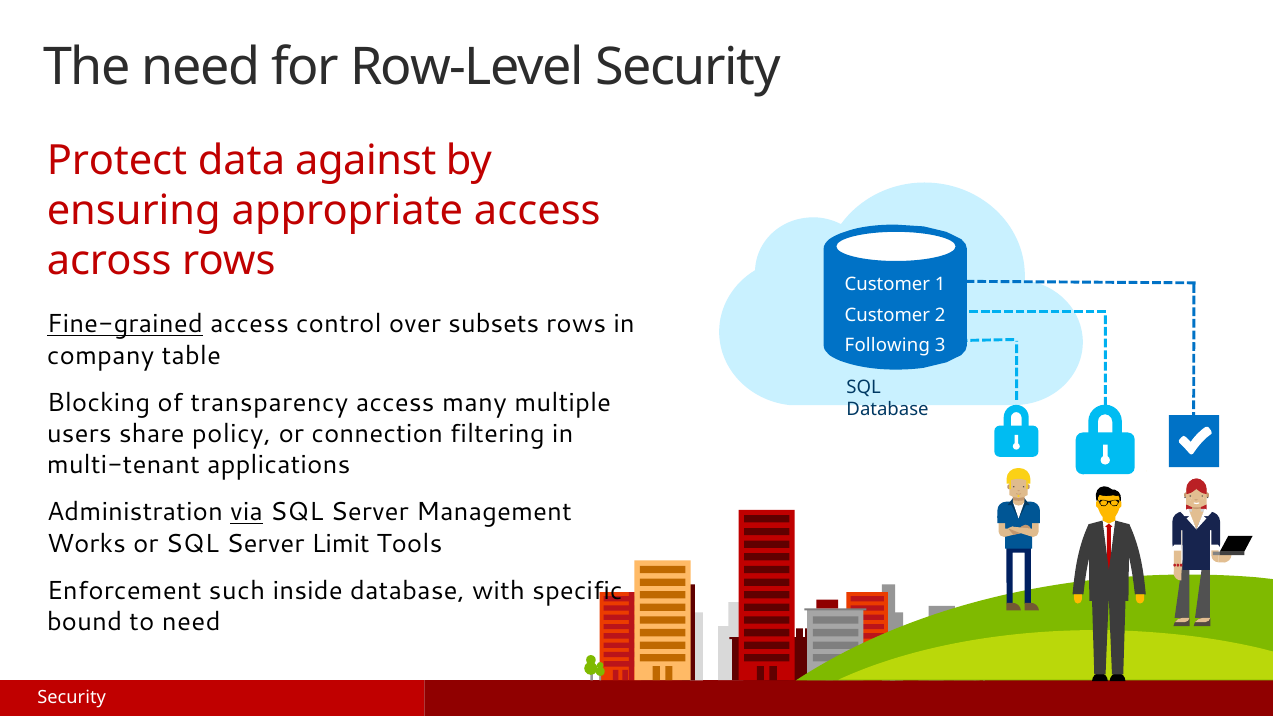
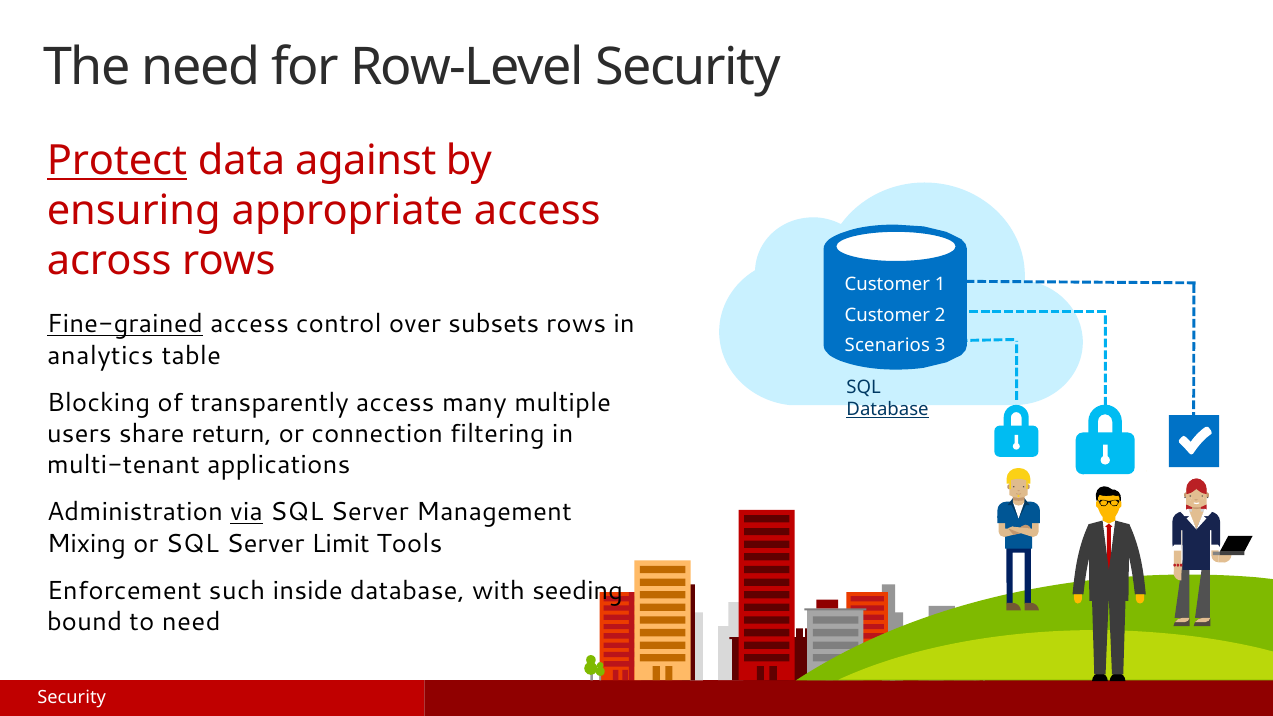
Protect underline: none -> present (117, 161)
Following: Following -> Scenarios (887, 345)
company: company -> analytics (100, 356)
transparency: transparency -> transparently (270, 403)
Database underline: none -> present (888, 410)
policy: policy -> return (232, 434)
Works: Works -> Mixing (86, 543)
specific: specific -> seeding (578, 591)
